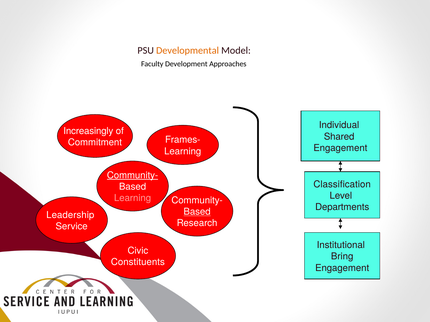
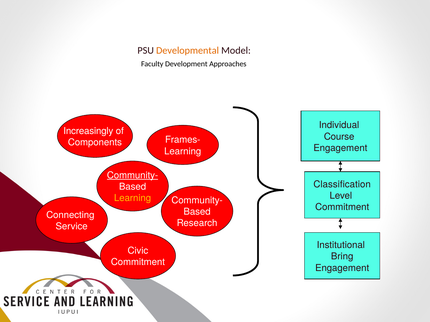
Shared: Shared -> Course (339, 137)
Commitment: Commitment -> Components (95, 143)
Learning colour: pink -> yellow (133, 198)
Departments: Departments -> Commitment (342, 207)
Based underline: present -> none (197, 212)
Leadership: Leadership -> Connecting (70, 215)
Constituents: Constituents -> Commitment (138, 263)
